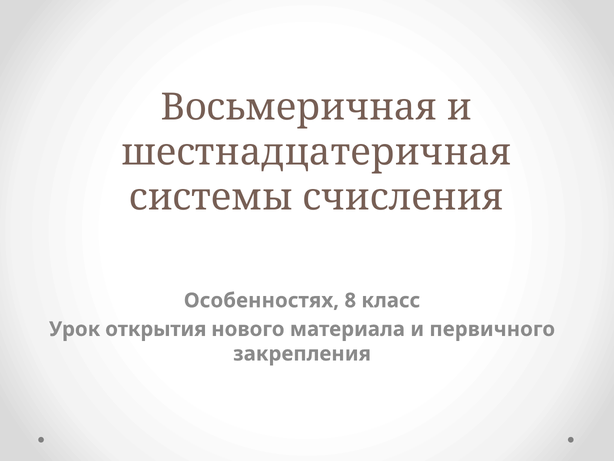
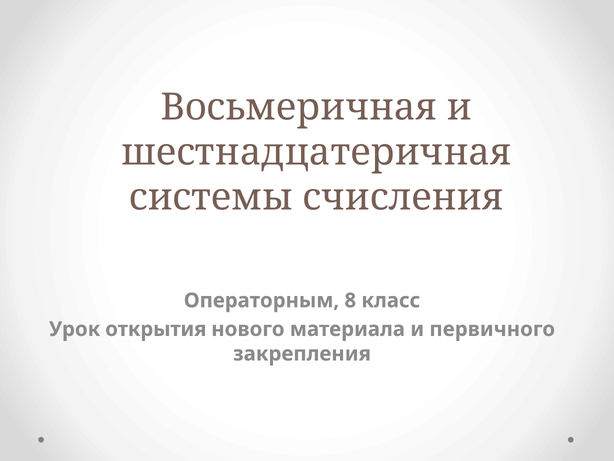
Особенностях: Особенностях -> Операторным (261, 300)
